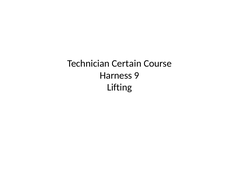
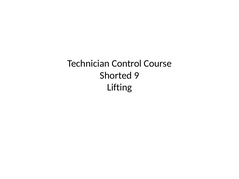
Certain: Certain -> Control (127, 64)
Harness: Harness -> Shorted (116, 76)
